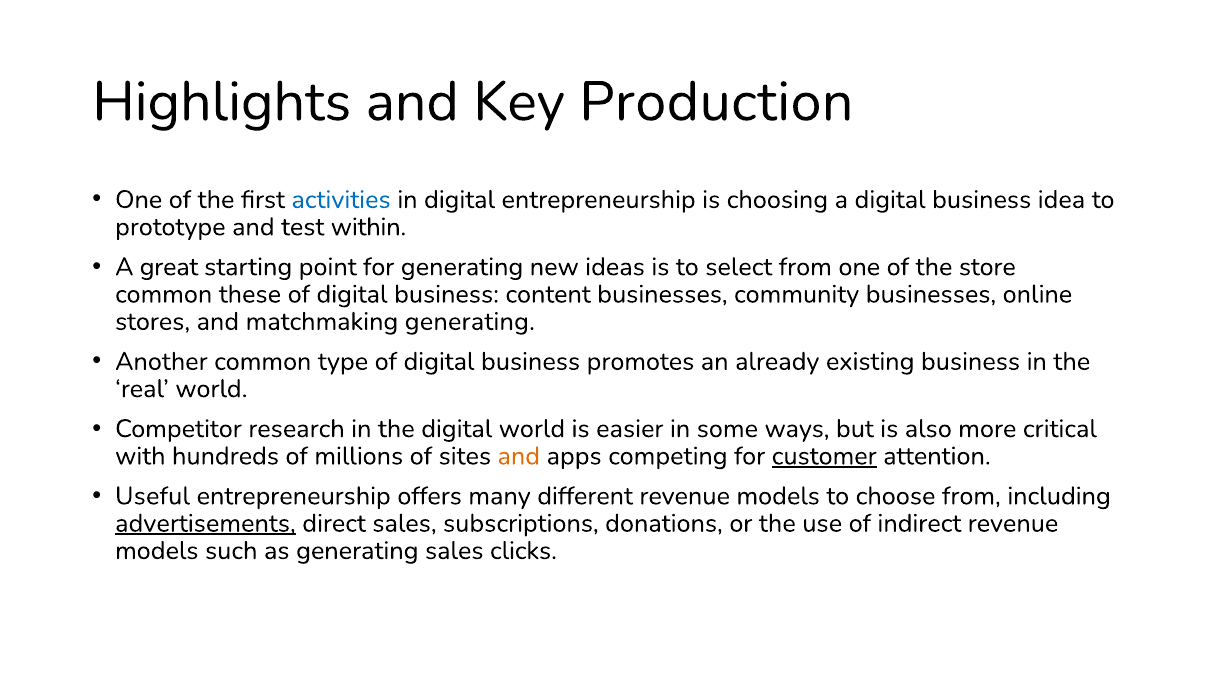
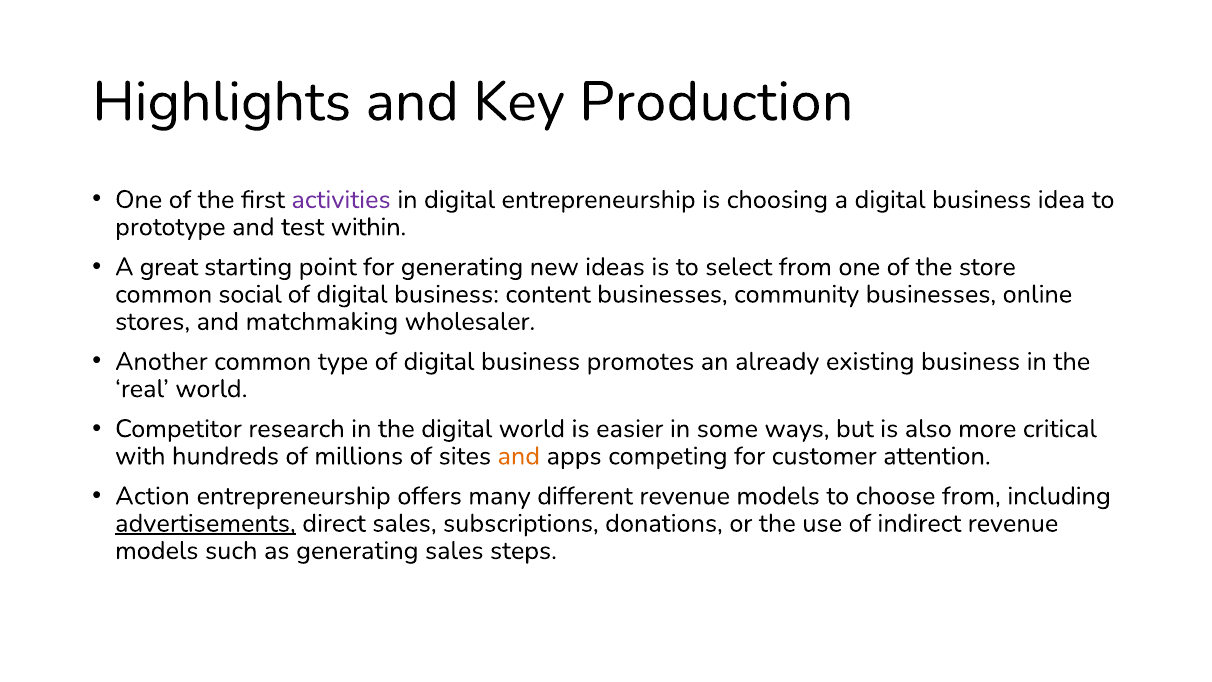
activities colour: blue -> purple (341, 200)
these: these -> social (250, 294)
matchmaking generating: generating -> wholesaler (470, 321)
customer underline: present -> none (824, 456)
Useful: Useful -> Action (152, 496)
clicks: clicks -> steps (523, 550)
